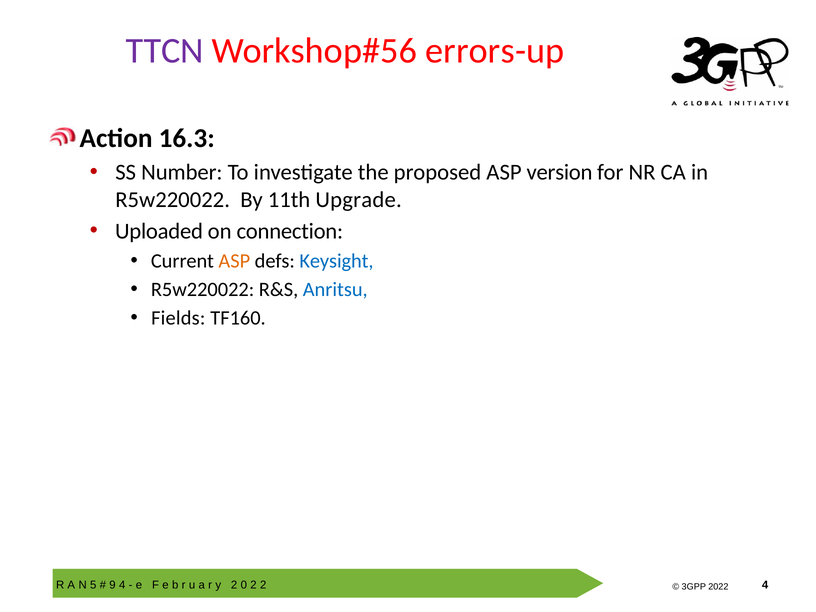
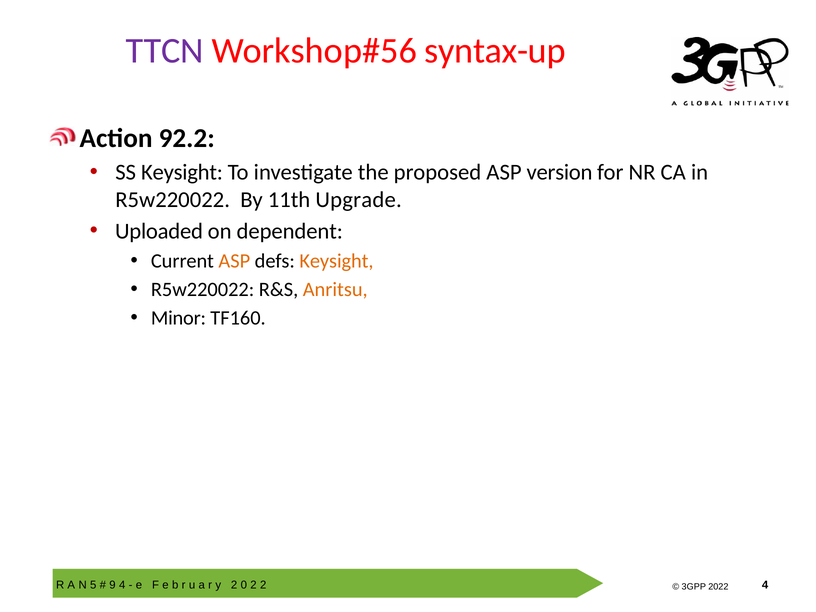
errors-up: errors-up -> syntax-up (495, 51)
16.3: 16.3 -> 92.2 (187, 138)
SS Number: Number -> Keysight (182, 172)
connection: connection -> dependent (290, 231)
Keysight colour: blue -> orange (336, 261)
Anritsu colour: blue -> orange (335, 290)
Fields: Fields -> Minor (178, 318)
